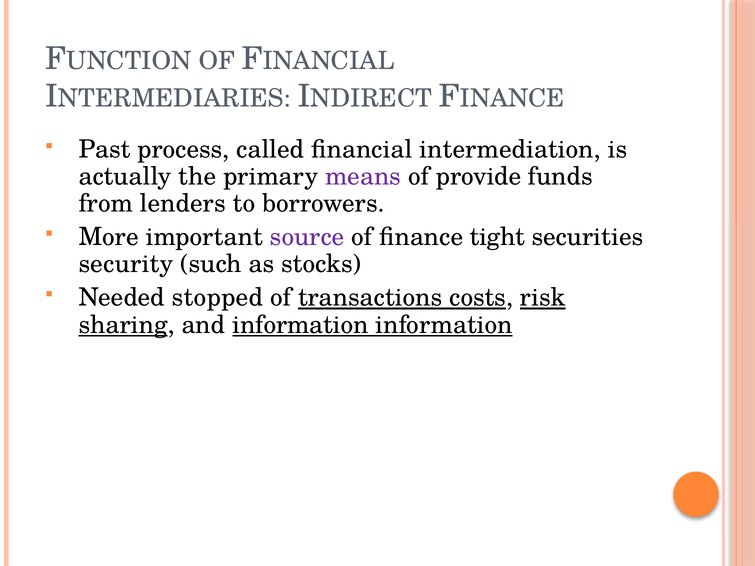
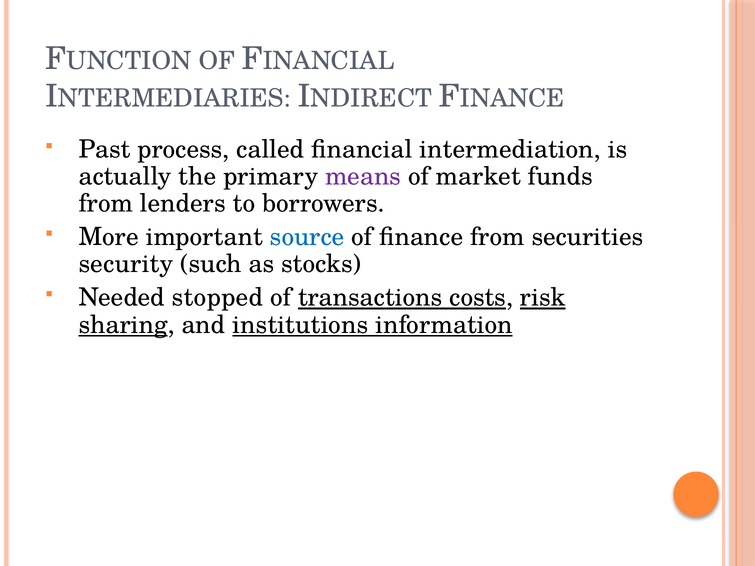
provide: provide -> market (478, 176)
source colour: purple -> blue (307, 237)
finance tight: tight -> from (497, 237)
and information: information -> institutions (300, 325)
